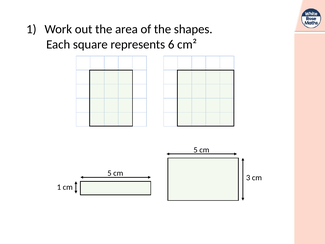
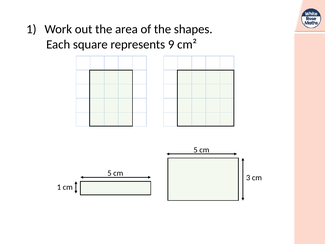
6: 6 -> 9 (171, 44)
